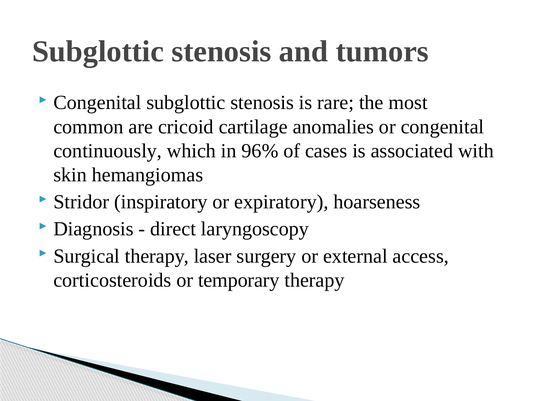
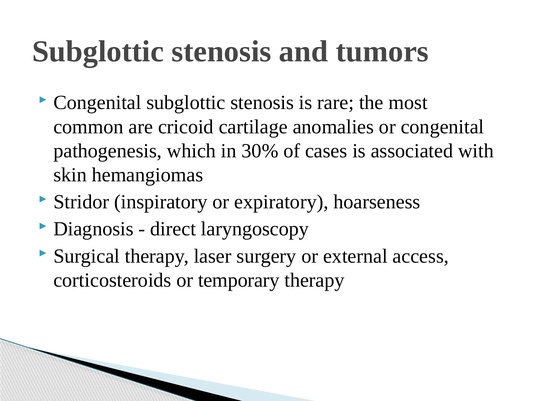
continuously: continuously -> pathogenesis (108, 151)
96%: 96% -> 30% (260, 151)
